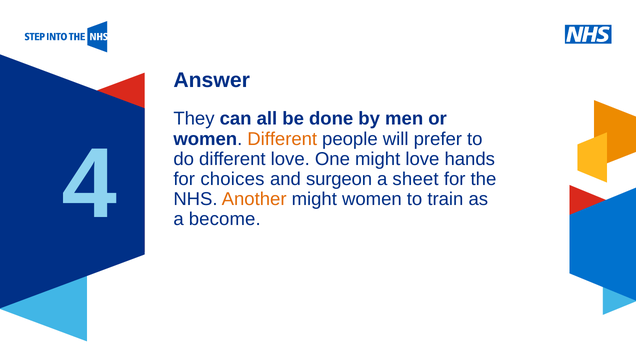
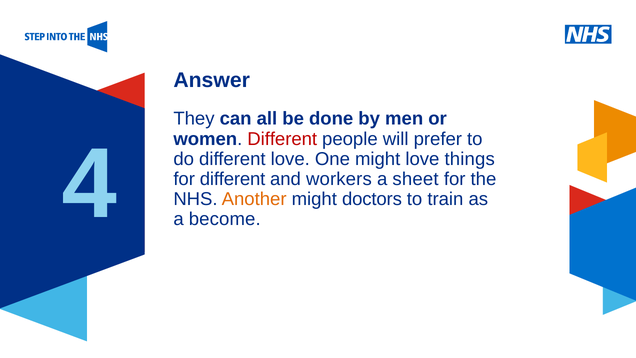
Different colour: orange -> red (282, 139)
hands: hands -> things (470, 159)
for choices: choices -> different (233, 179)
surgeon: surgeon -> workers (339, 179)
might women: women -> doctors (372, 199)
